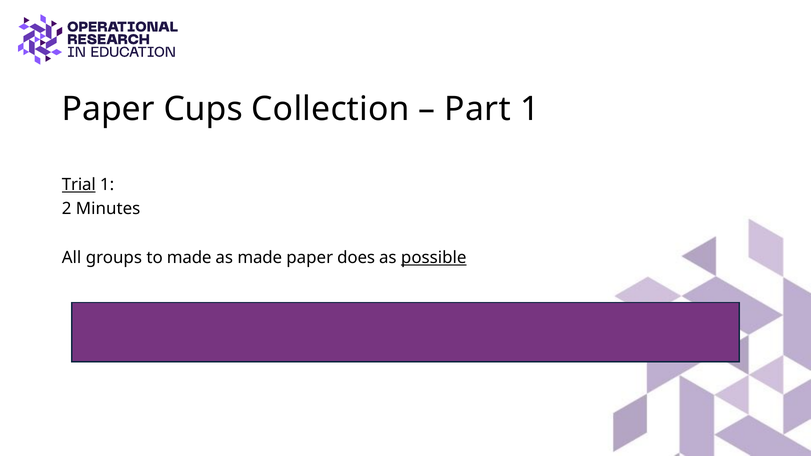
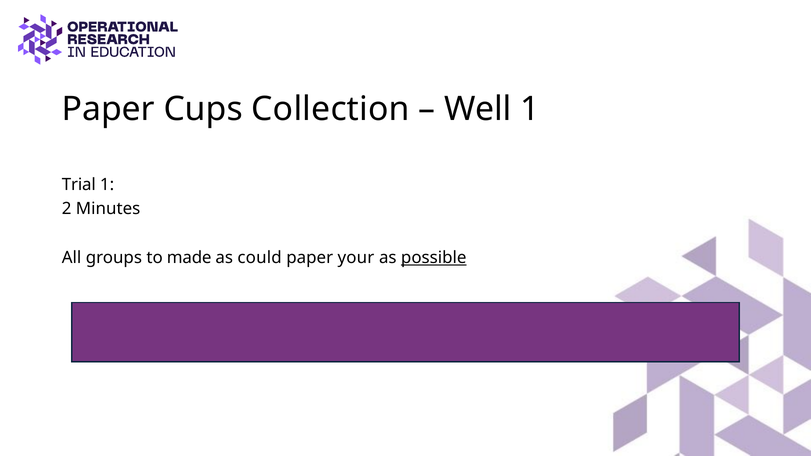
Part: Part -> Well (478, 109)
Trial underline: present -> none (79, 185)
as made: made -> could (260, 258)
does: does -> your (356, 258)
